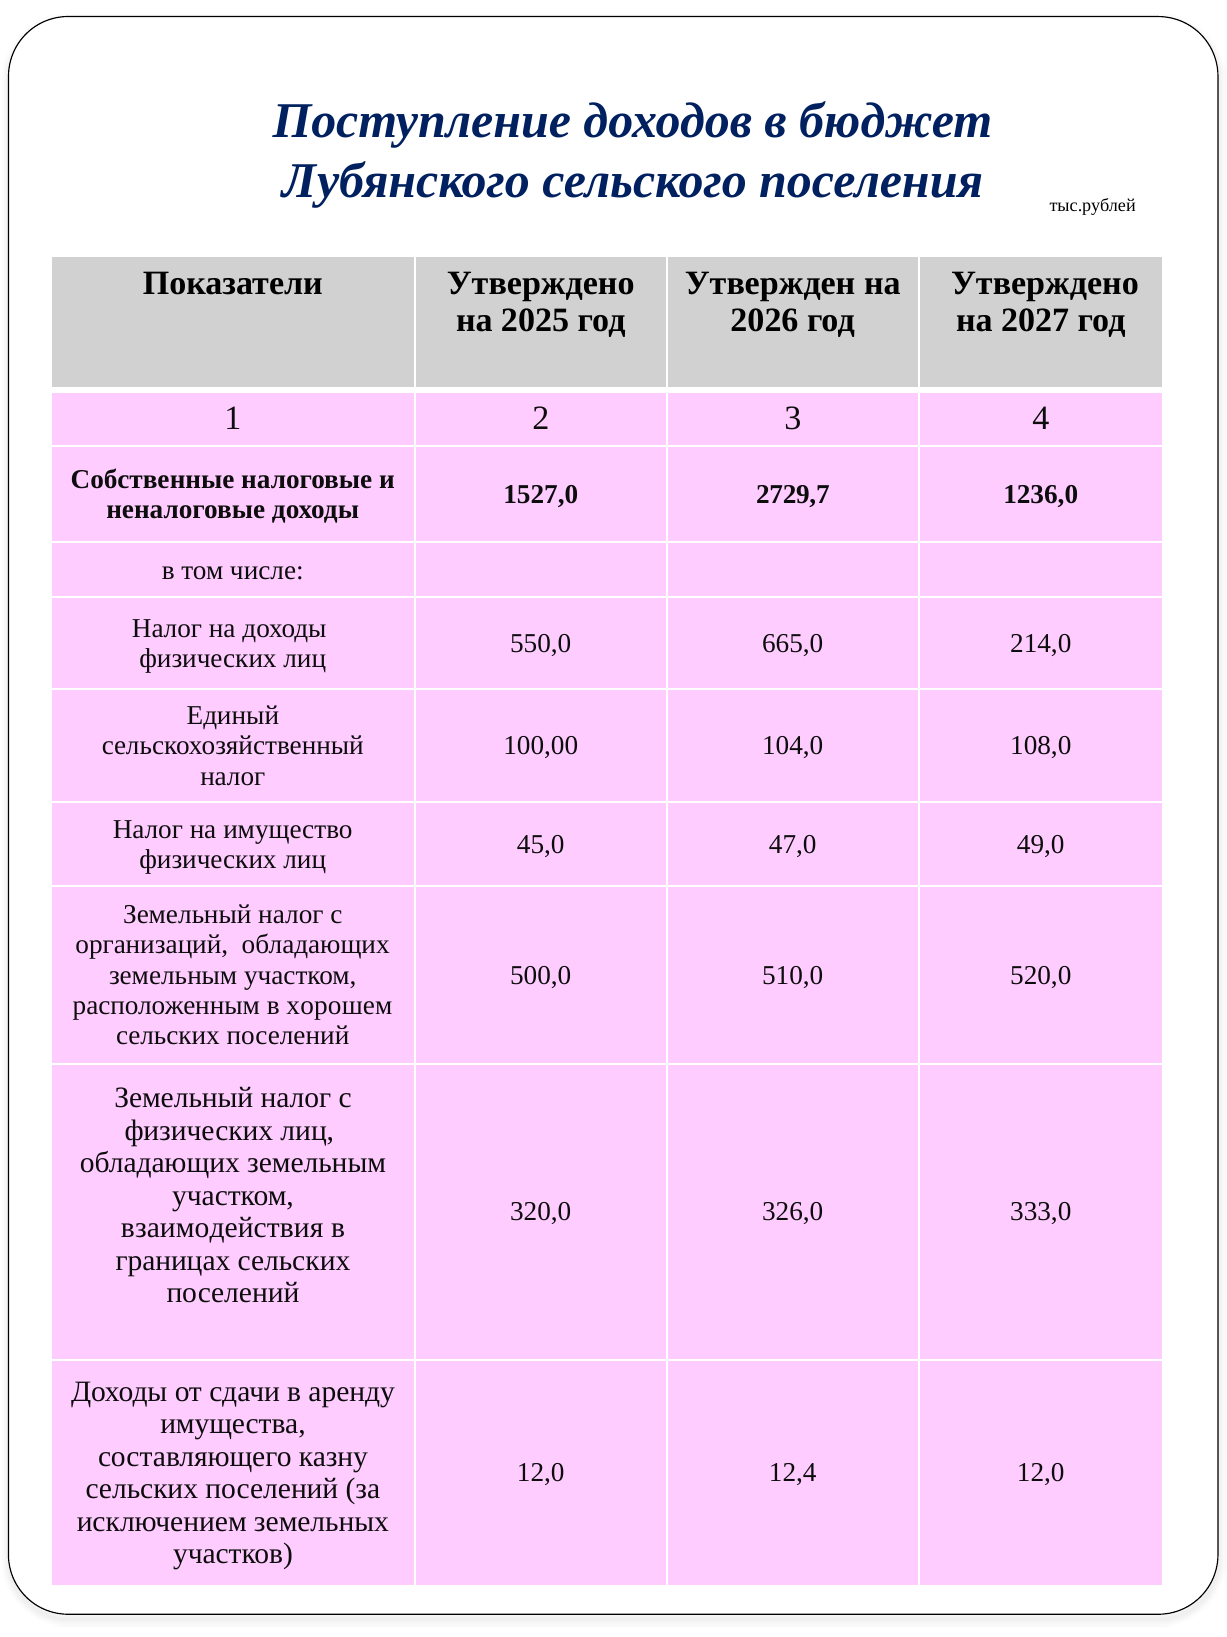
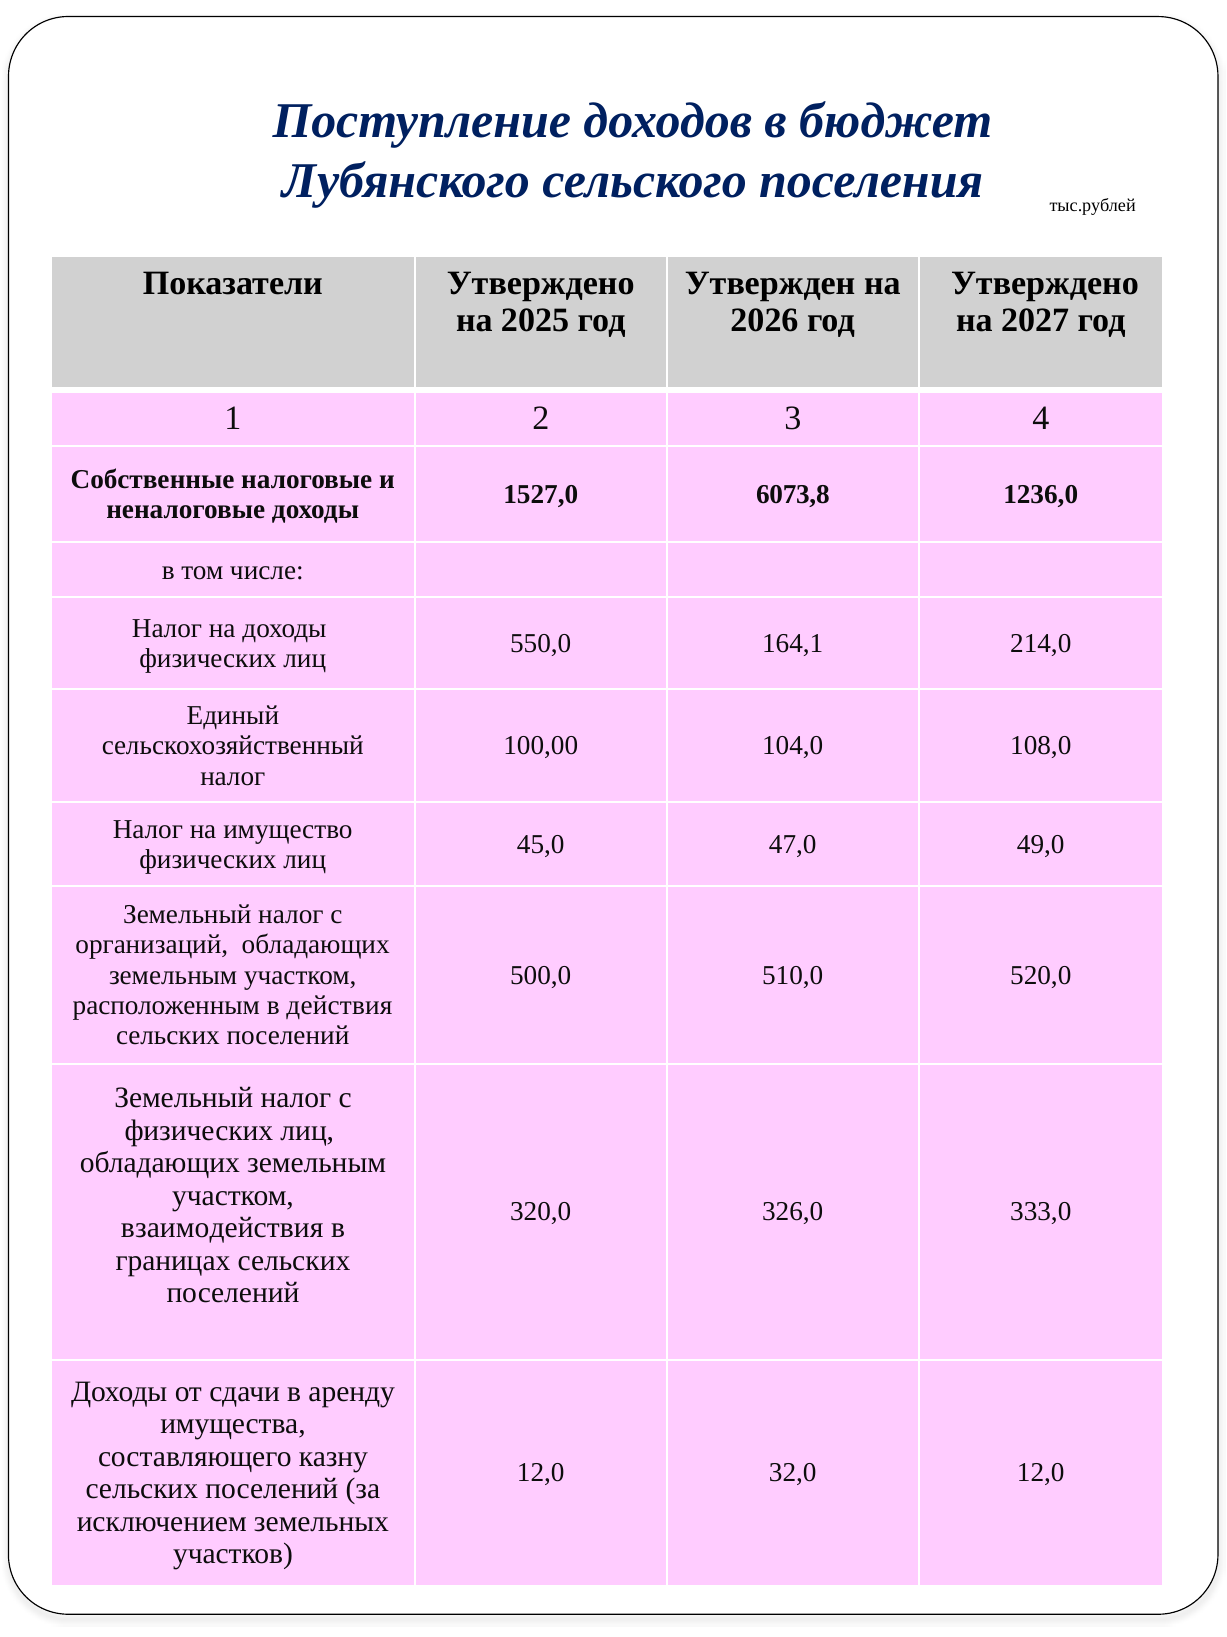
2729,7: 2729,7 -> 6073,8 (793, 494)
665,0: 665,0 -> 164,1 (793, 643)
хорошем: хорошем -> действия (339, 1005)
12,4: 12,4 -> 32,0 (793, 1472)
